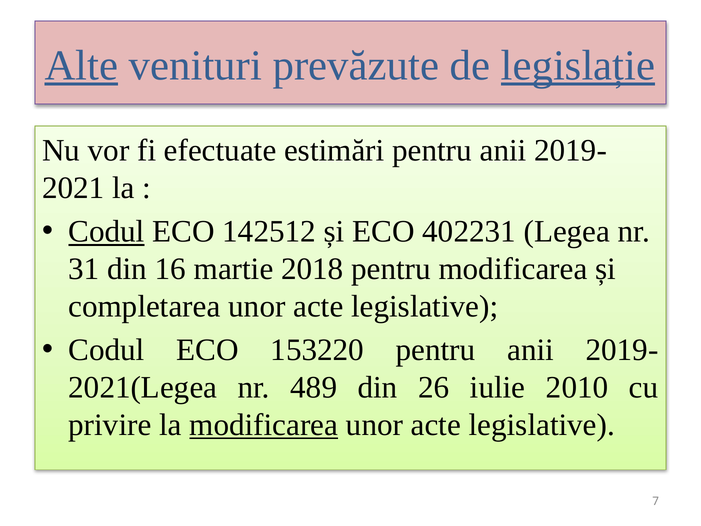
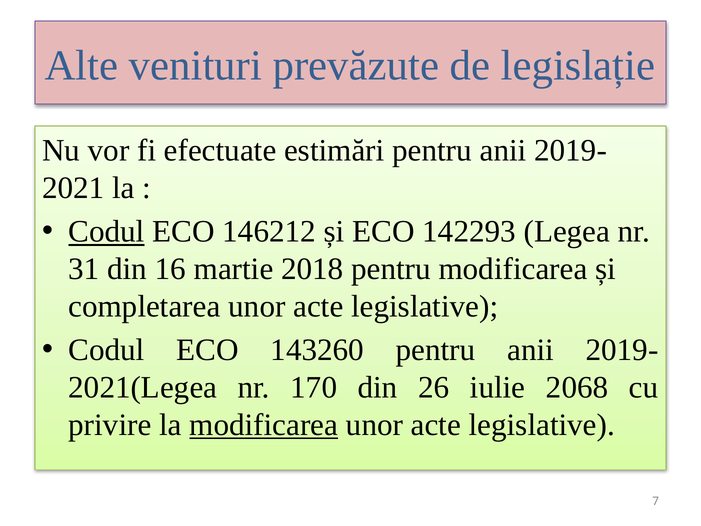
Alte underline: present -> none (81, 66)
legislație underline: present -> none (578, 66)
142512: 142512 -> 146212 (269, 231)
402231: 402231 -> 142293 (469, 231)
153220: 153220 -> 143260 (317, 350)
489: 489 -> 170 (314, 387)
2010: 2010 -> 2068 (577, 387)
